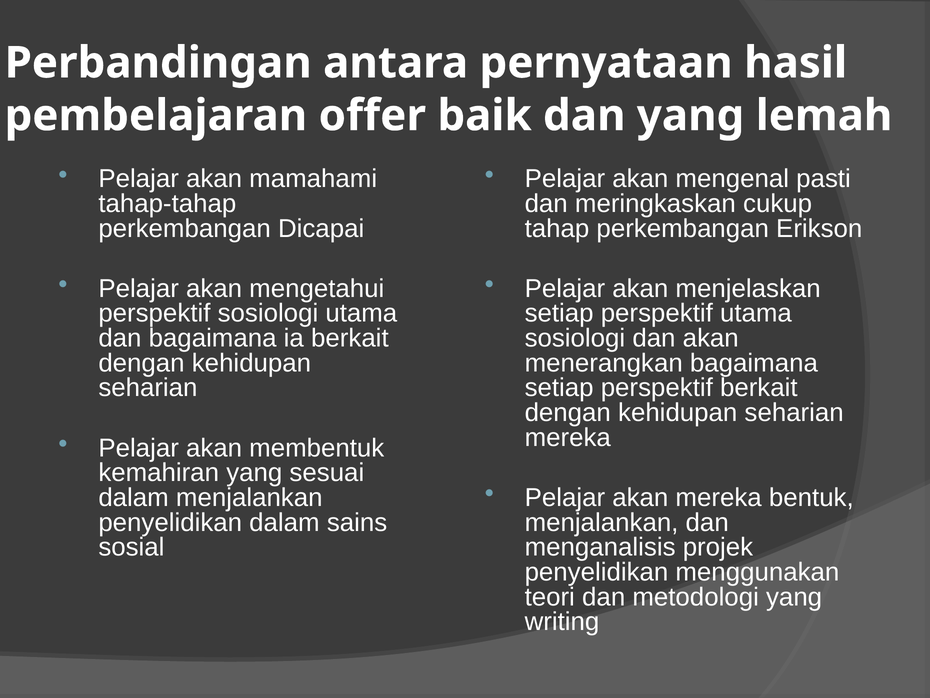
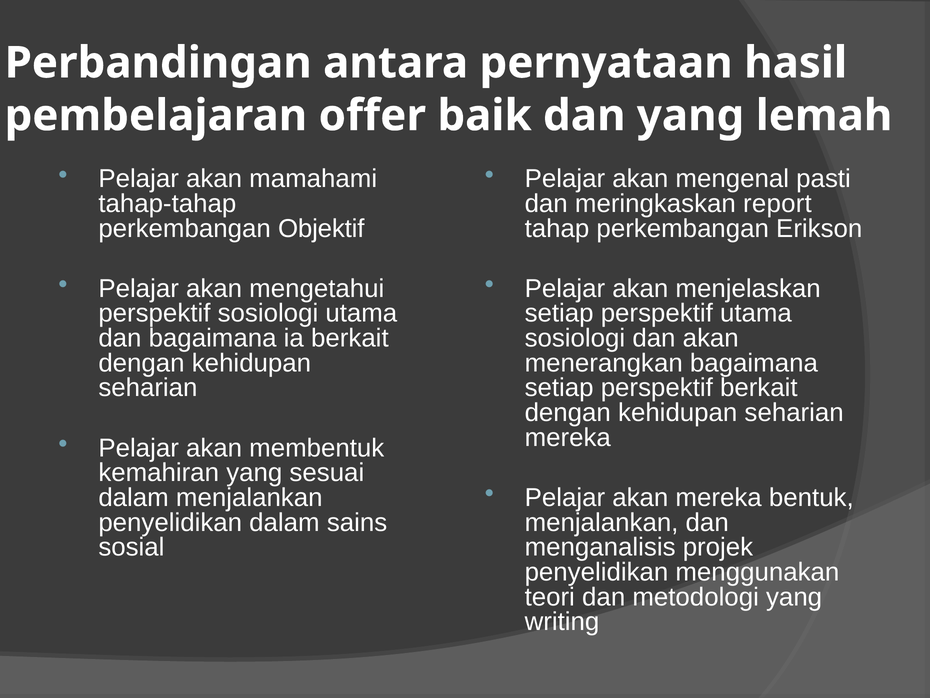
cukup: cukup -> report (777, 204)
Dicapai: Dicapai -> Objektif (321, 228)
